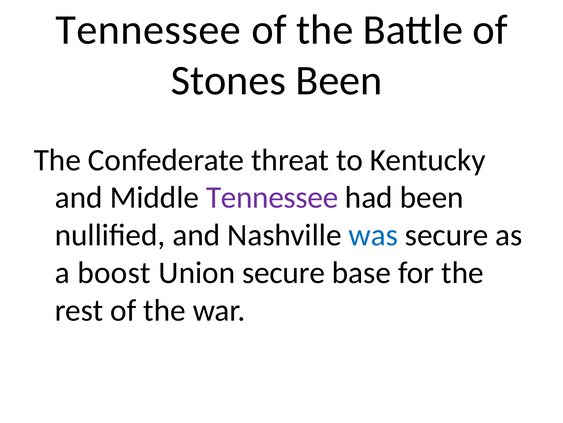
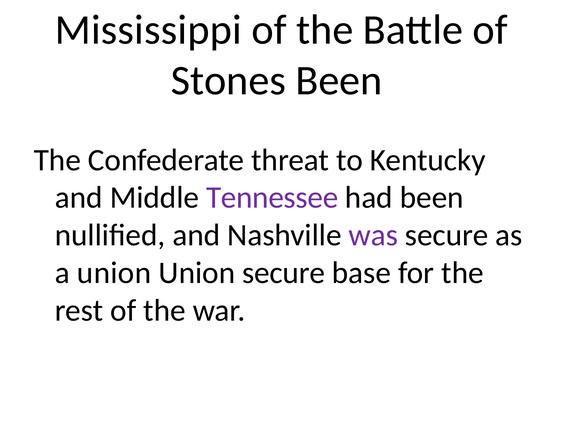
Tennessee: Tennessee -> Mississippi (148, 30)
was colour: blue -> purple (373, 235)
a boost: boost -> union (114, 272)
